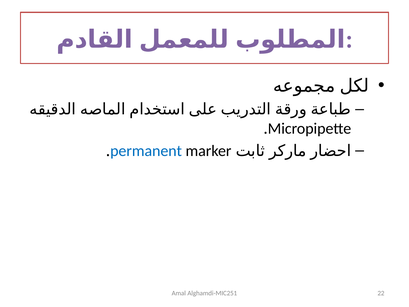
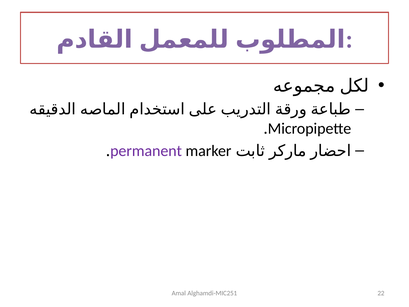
permanent colour: blue -> purple (146, 151)
